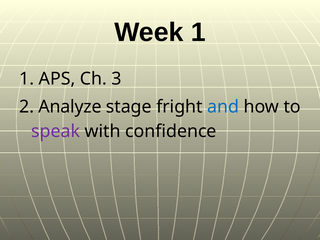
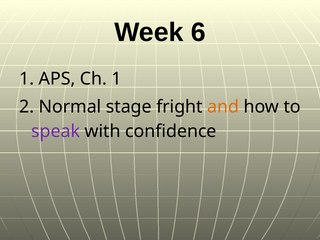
Week 1: 1 -> 6 (198, 32)
Ch 3: 3 -> 1 (117, 79)
Analyze: Analyze -> Normal (70, 107)
and colour: blue -> orange (223, 107)
